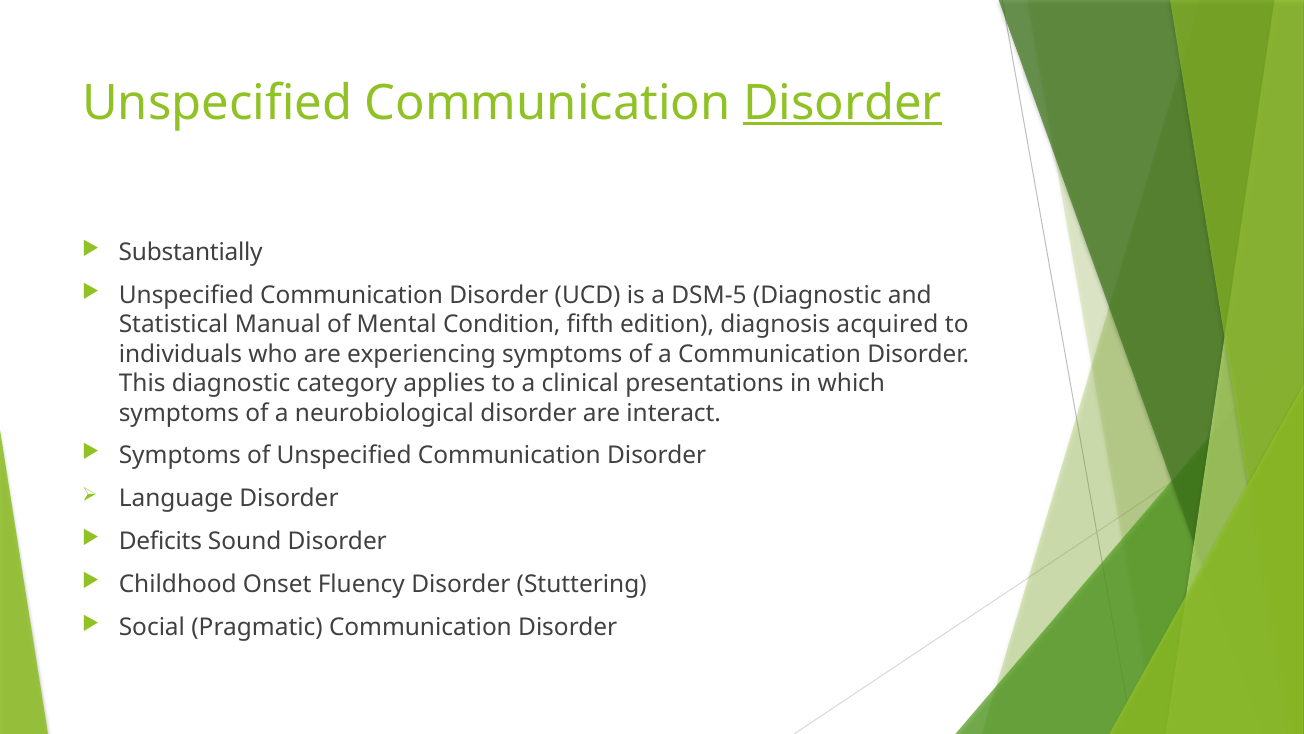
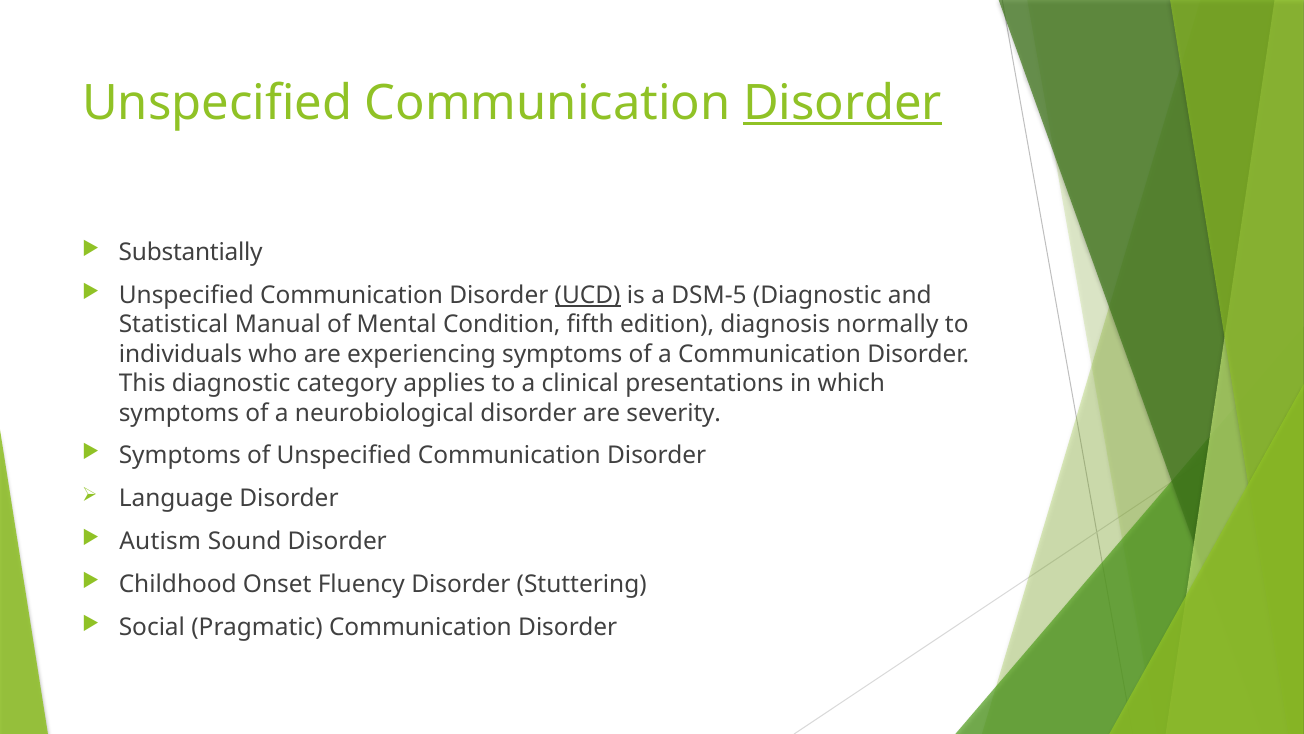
UCD underline: none -> present (588, 295)
acquired: acquired -> normally (887, 325)
interact: interact -> severity (674, 413)
Deficits: Deficits -> Autism (160, 541)
